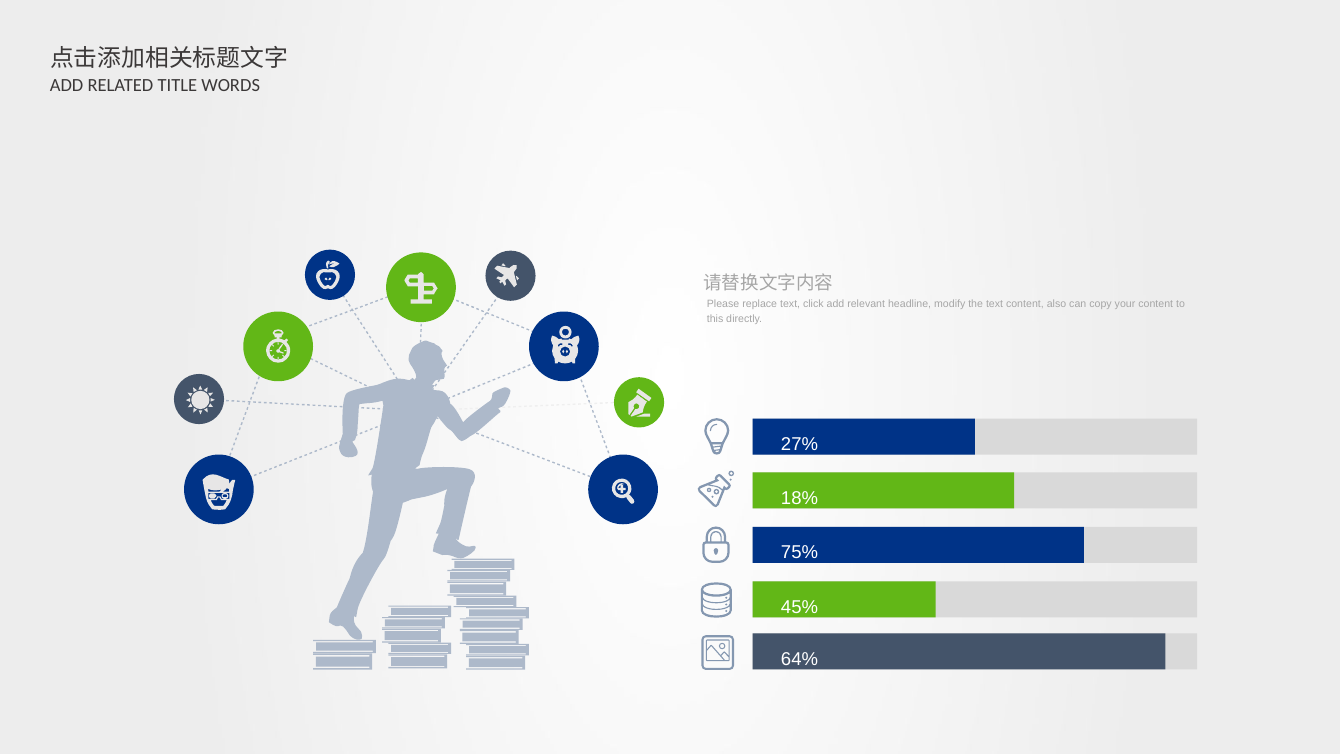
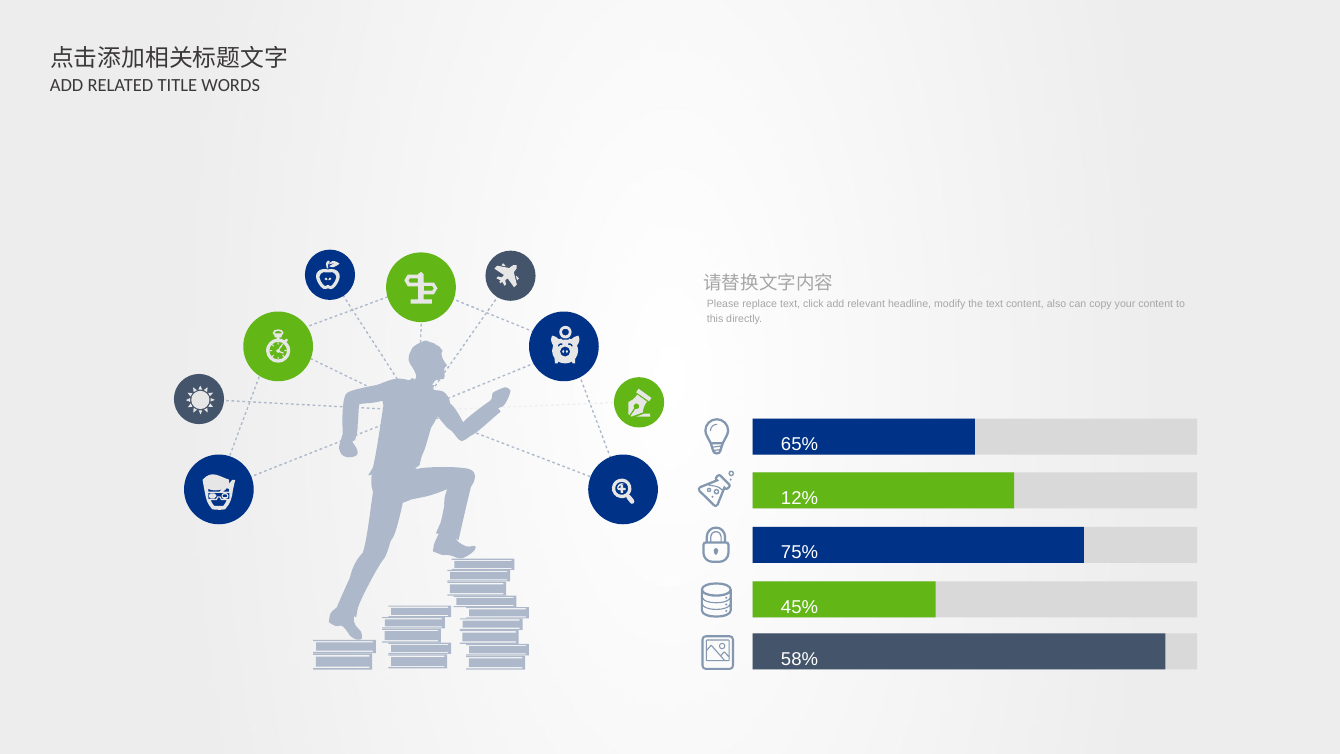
27%: 27% -> 65% (800, 444)
18%: 18% -> 12% (800, 498)
64%: 64% -> 58% (800, 659)
